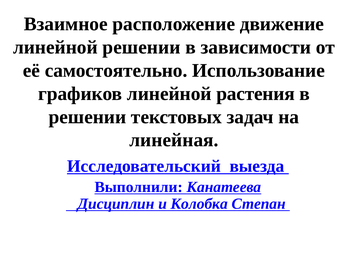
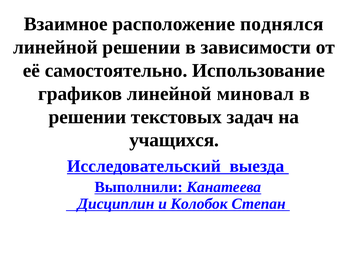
движение: движение -> поднялся (282, 24)
растения: растения -> миновал (255, 94)
линейная: линейная -> учащихся (174, 140)
Колобка: Колобка -> Колобок (199, 204)
